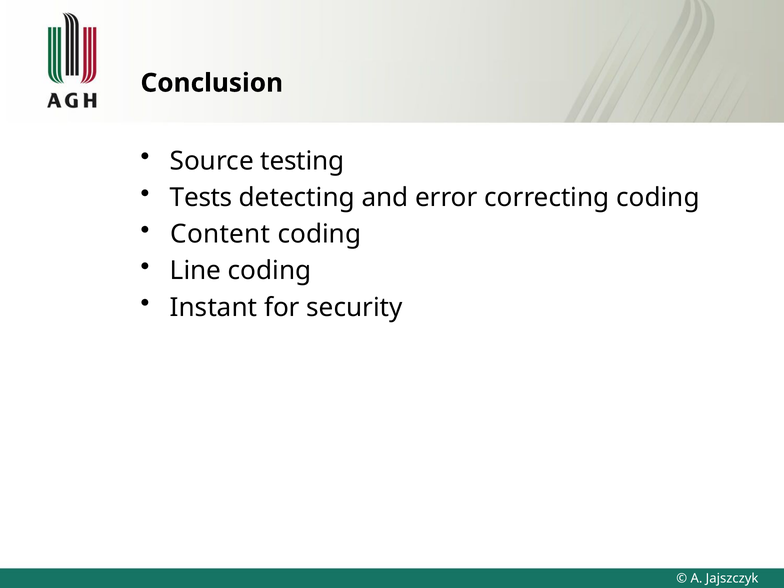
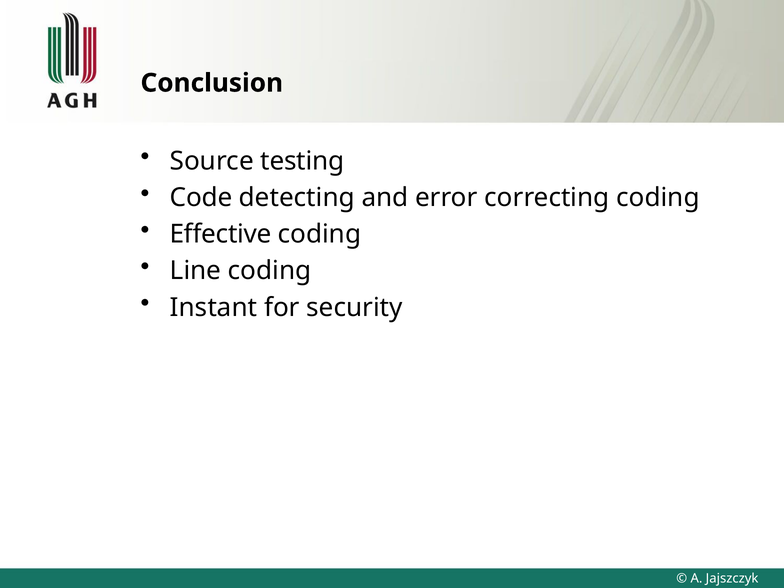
Tests: Tests -> Code (201, 198)
Content: Content -> Effective (221, 234)
